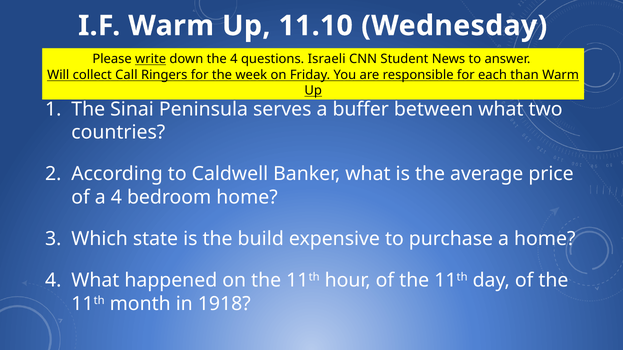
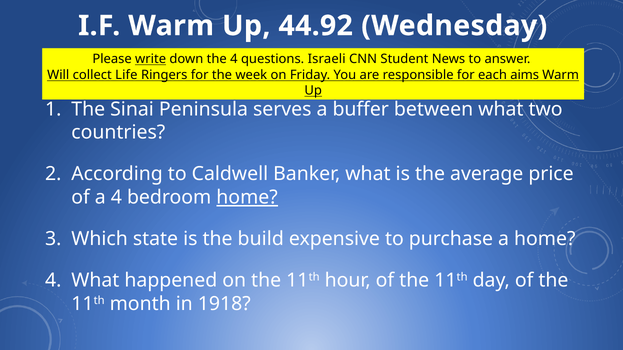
11.10: 11.10 -> 44.92 (316, 26)
Call: Call -> Life (126, 75)
than: than -> aims (525, 75)
home underline: none -> present (247, 198)
